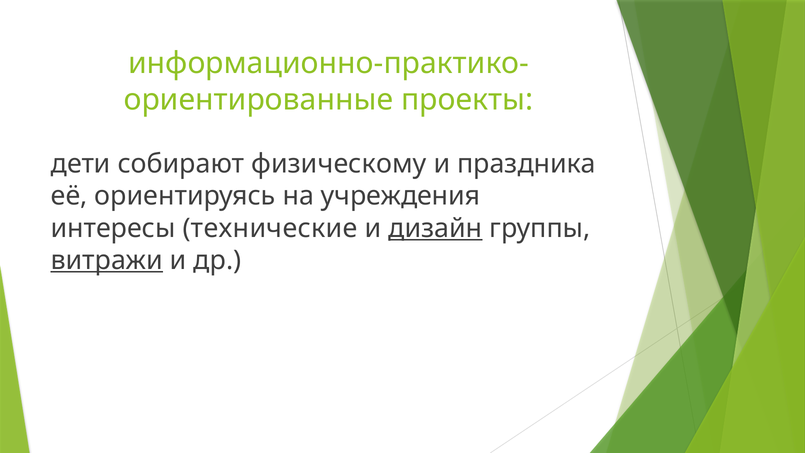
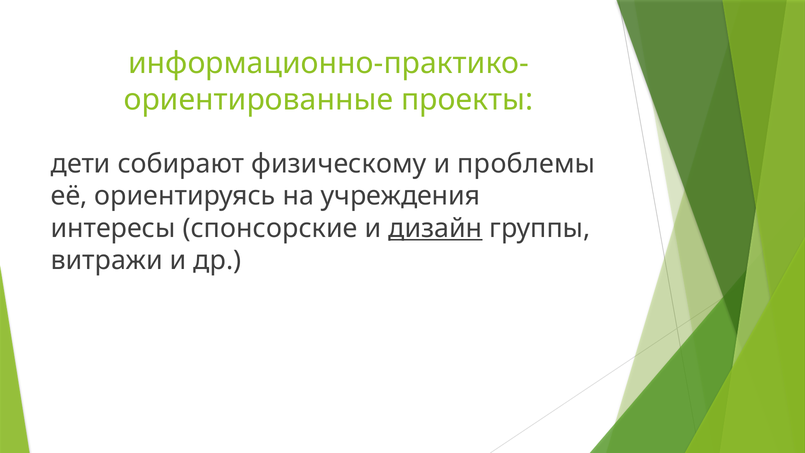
праздника: праздника -> проблемы (526, 164)
технические: технические -> спонсорские (270, 228)
витражи underline: present -> none (107, 260)
